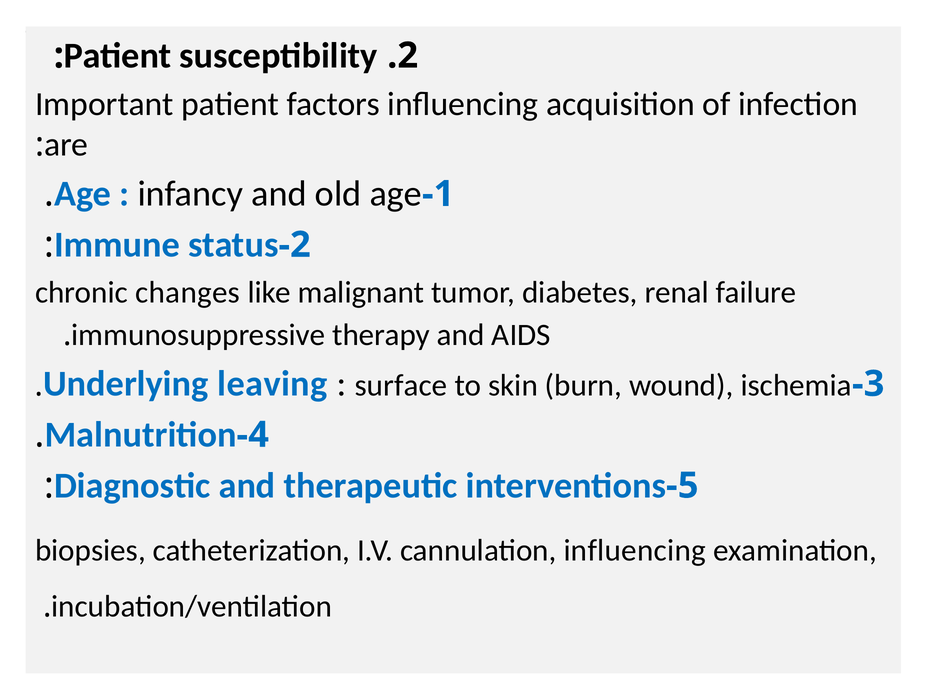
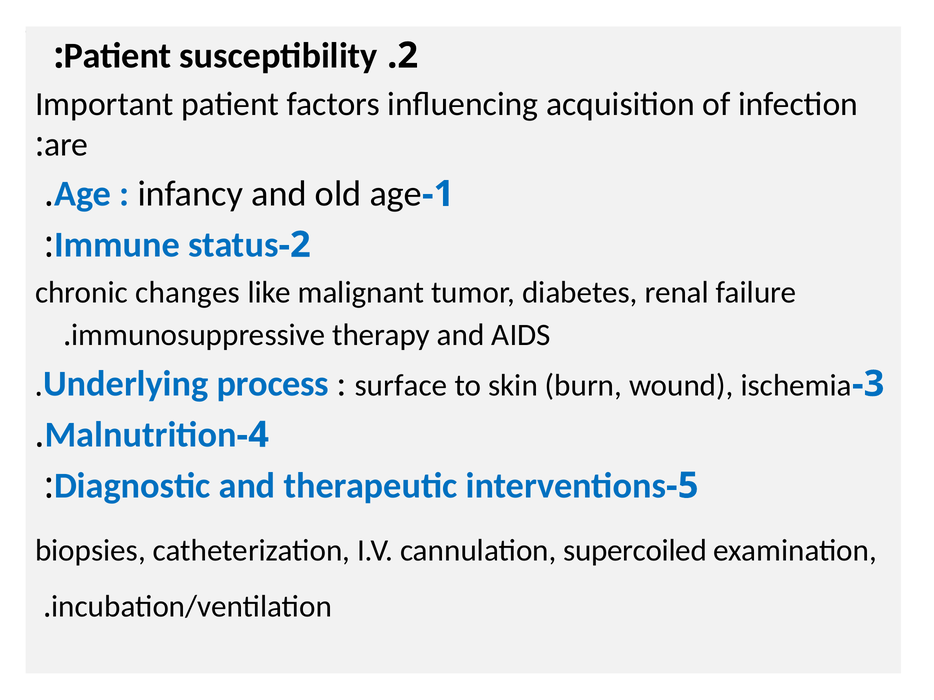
leaving: leaving -> process (273, 384)
cannulation influencing: influencing -> supercoiled (635, 551)
